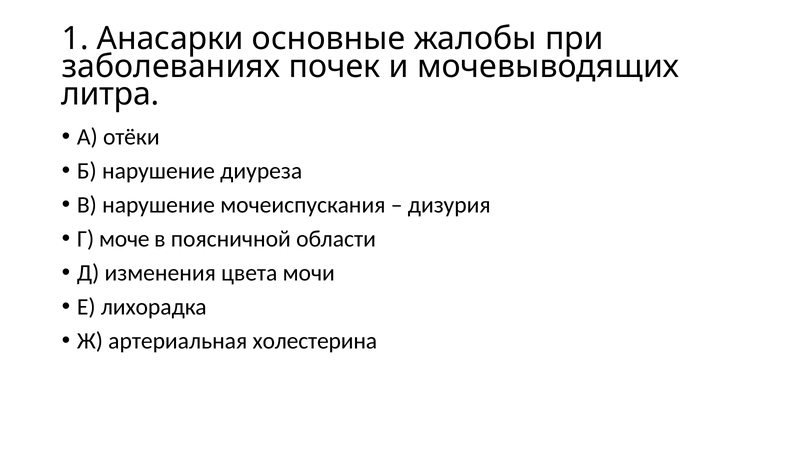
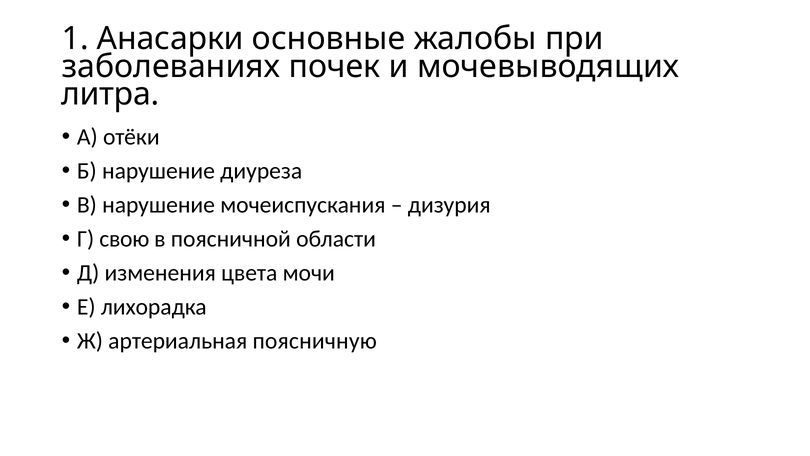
моче: моче -> свою (124, 239)
холестерина: холестерина -> поясничную (315, 341)
